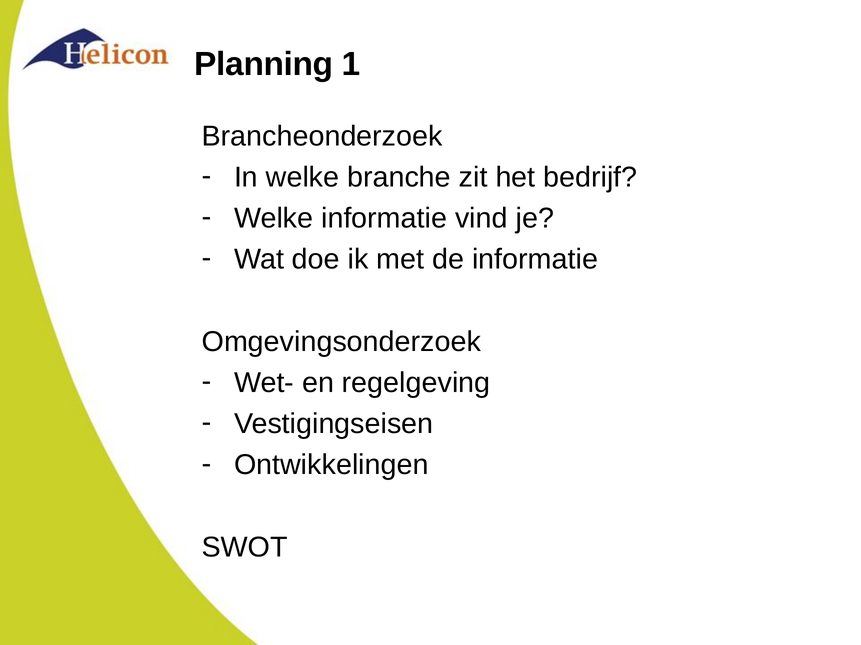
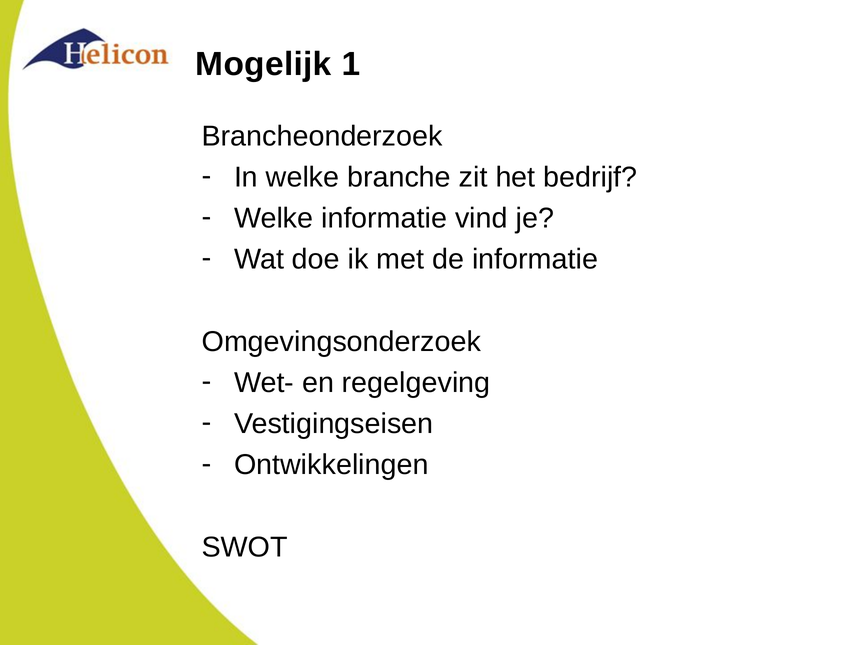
Planning: Planning -> Mogelijk (264, 64)
